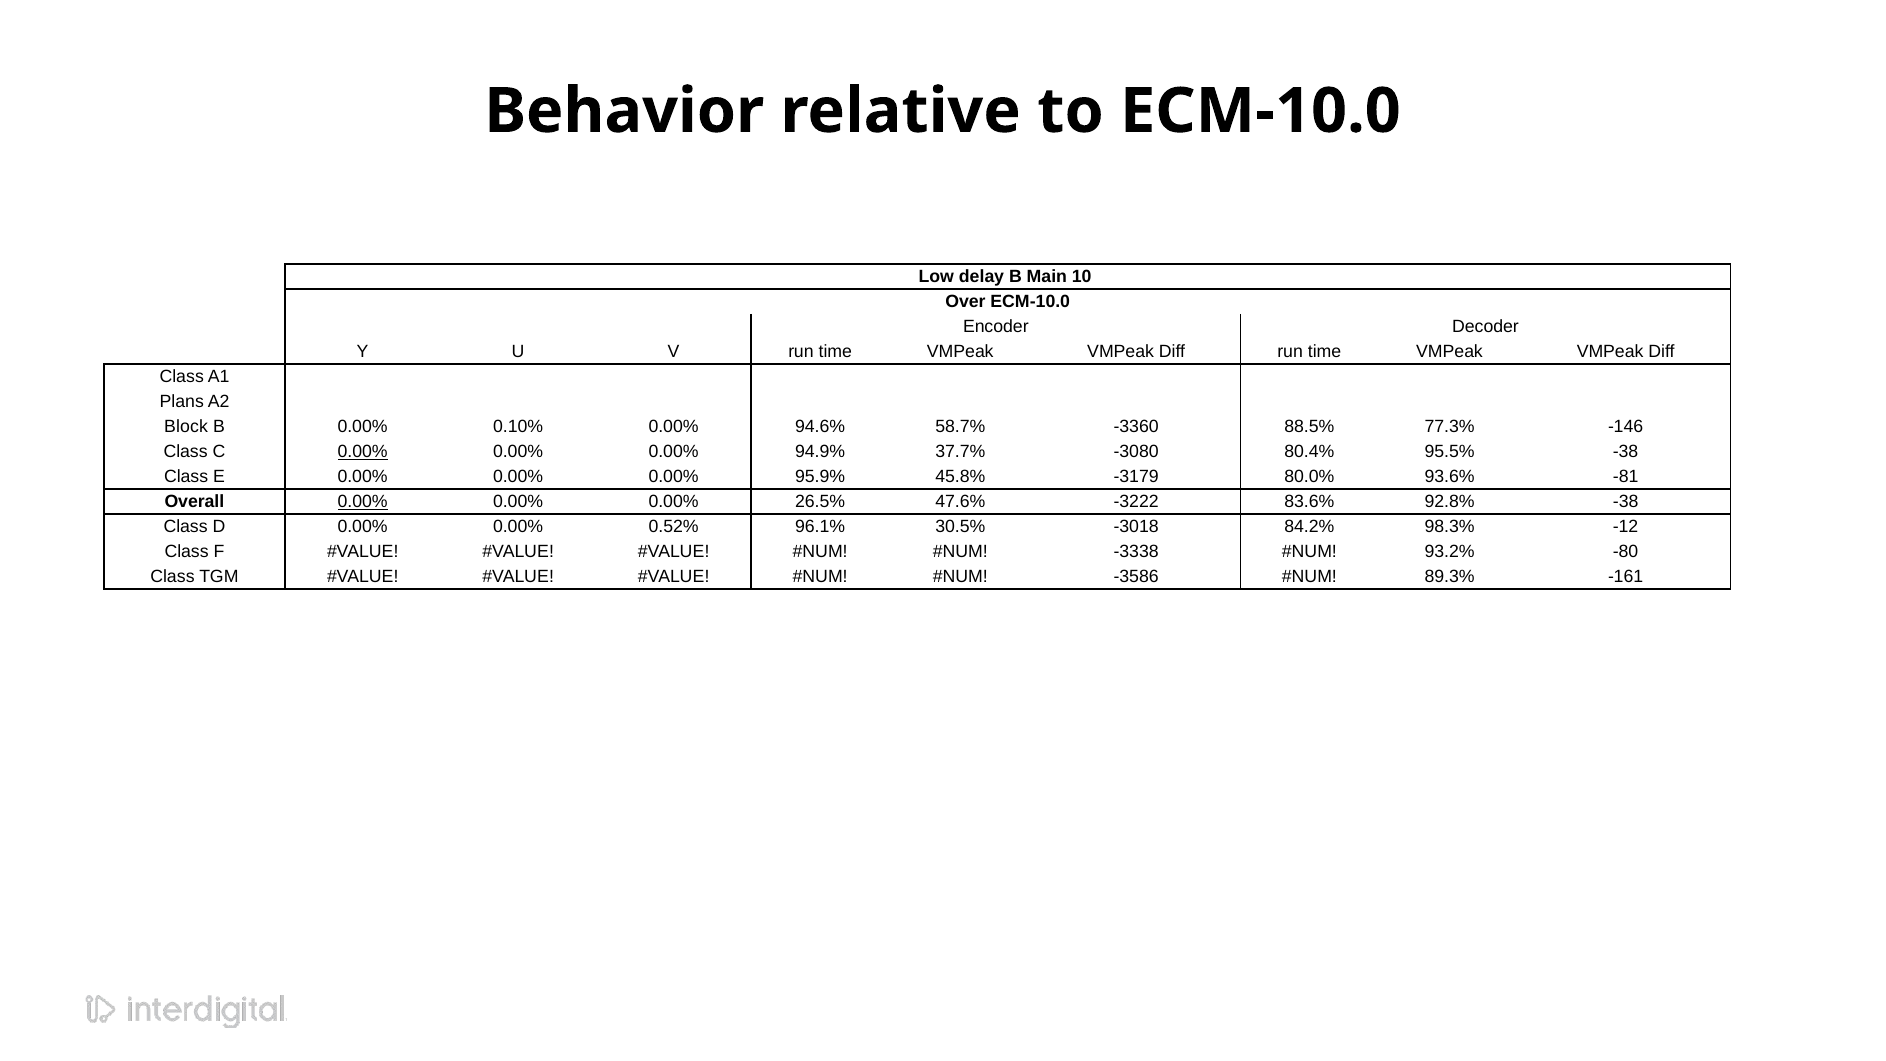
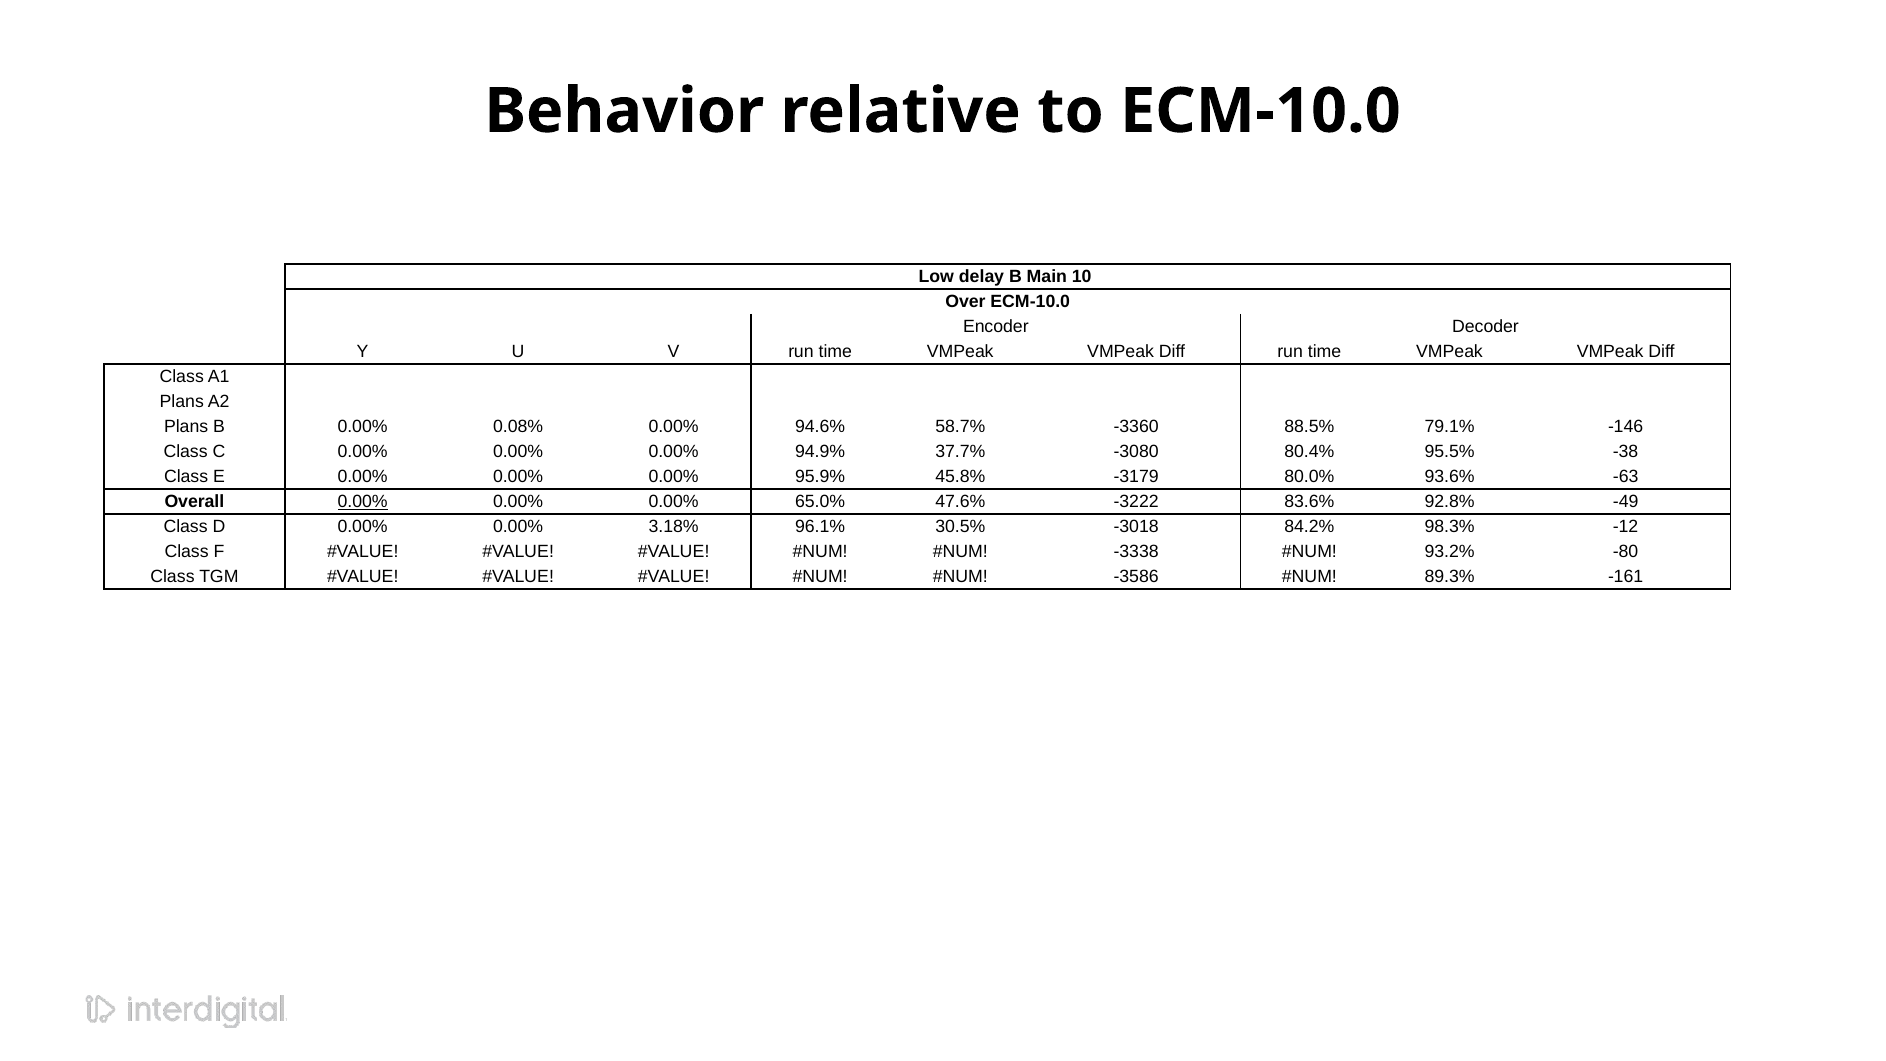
Block: Block -> Plans (186, 427)
0.10%: 0.10% -> 0.08% (518, 427)
77.3%: 77.3% -> 79.1% (1450, 427)
0.00% underline: present -> none (363, 452)
-81: -81 -> -63 (1626, 477)
26.5%: 26.5% -> 65.0% (820, 502)
92.8% -38: -38 -> -49 (1626, 502)
0.52%: 0.52% -> 3.18% (674, 527)
